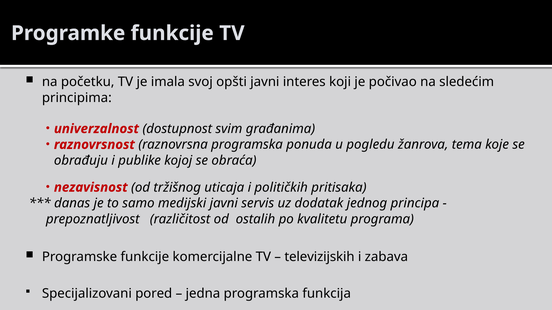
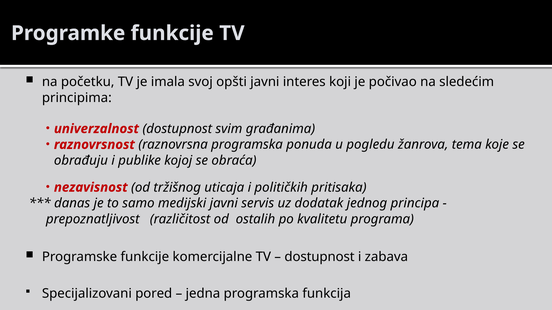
televizijskih: televizijskih -> dostupnost (319, 257)
